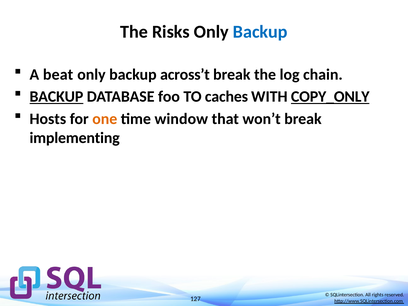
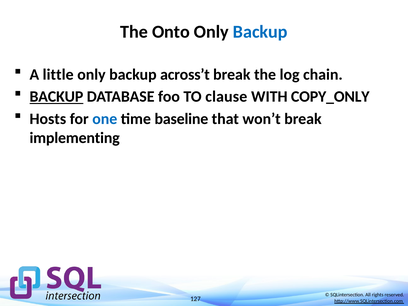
Risks: Risks -> Onto (171, 32)
beat: beat -> little (58, 74)
caches: caches -> clause (226, 97)
COPY_ONLY underline: present -> none (330, 97)
one colour: orange -> blue (105, 119)
window: window -> baseline (181, 119)
